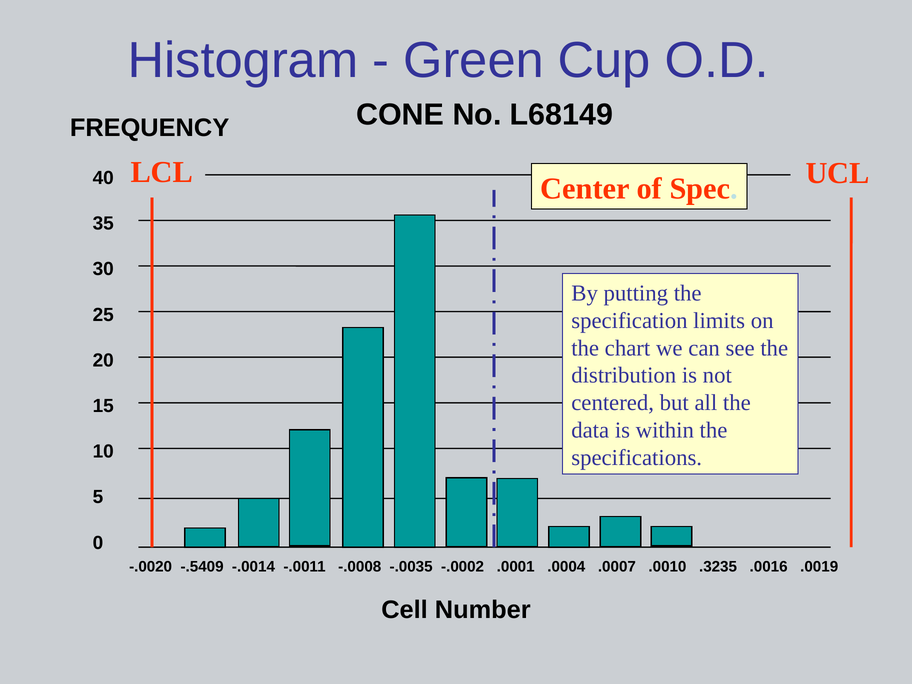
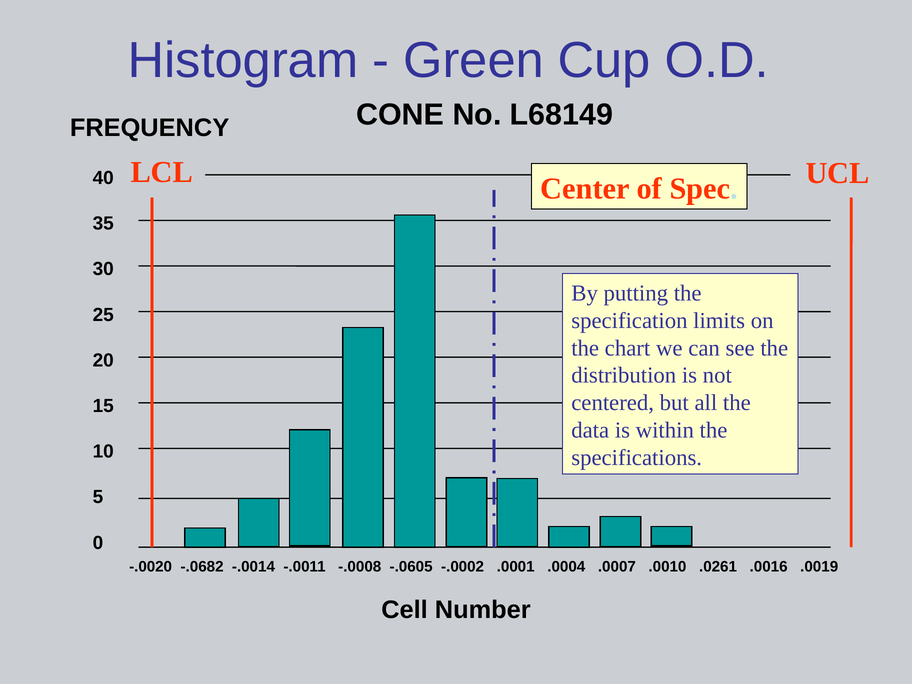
-.5409: -.5409 -> -.0682 (202, 566)
-.0035: -.0035 -> -.0605 (411, 566)
.3235: .3235 -> .0261 (718, 566)
